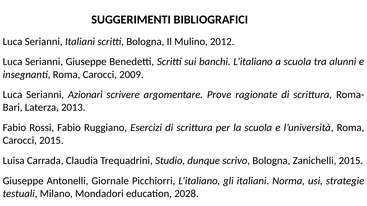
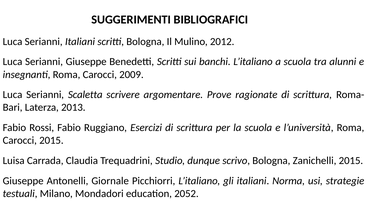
Azionari: Azionari -> Scaletta (85, 95)
2028: 2028 -> 2052 (186, 194)
